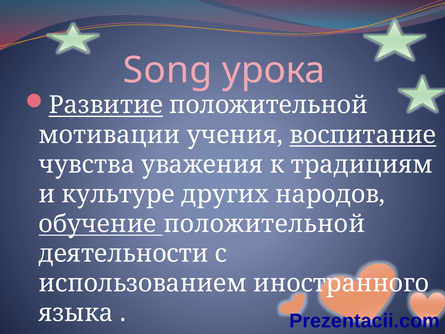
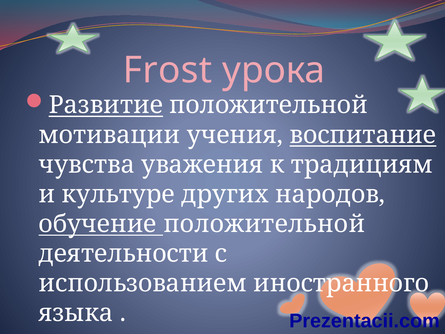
Song: Song -> Frost (168, 70)
